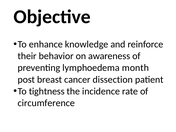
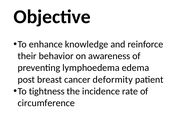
month: month -> edema (135, 68)
dissection: dissection -> deformity (113, 80)
